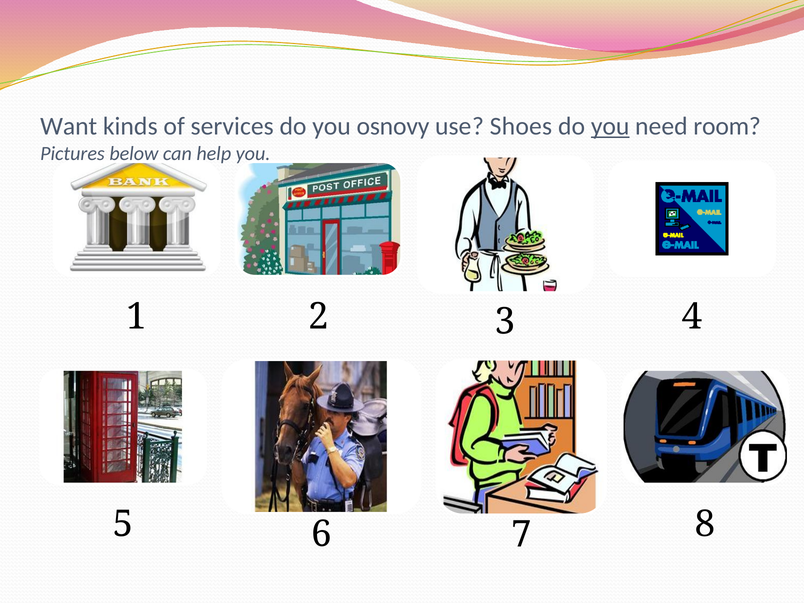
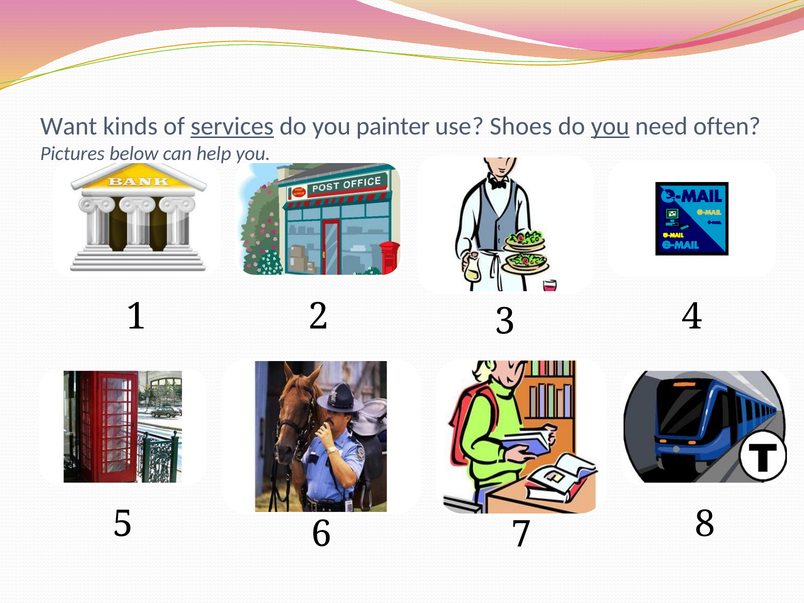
services underline: none -> present (232, 126)
osnovy: osnovy -> painter (393, 126)
room: room -> often (727, 126)
